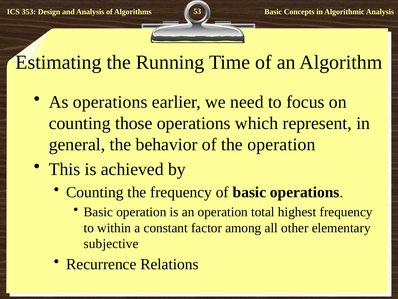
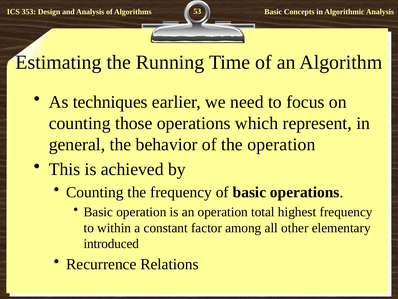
As operations: operations -> techniques (110, 102)
subjective: subjective -> introduced (111, 243)
